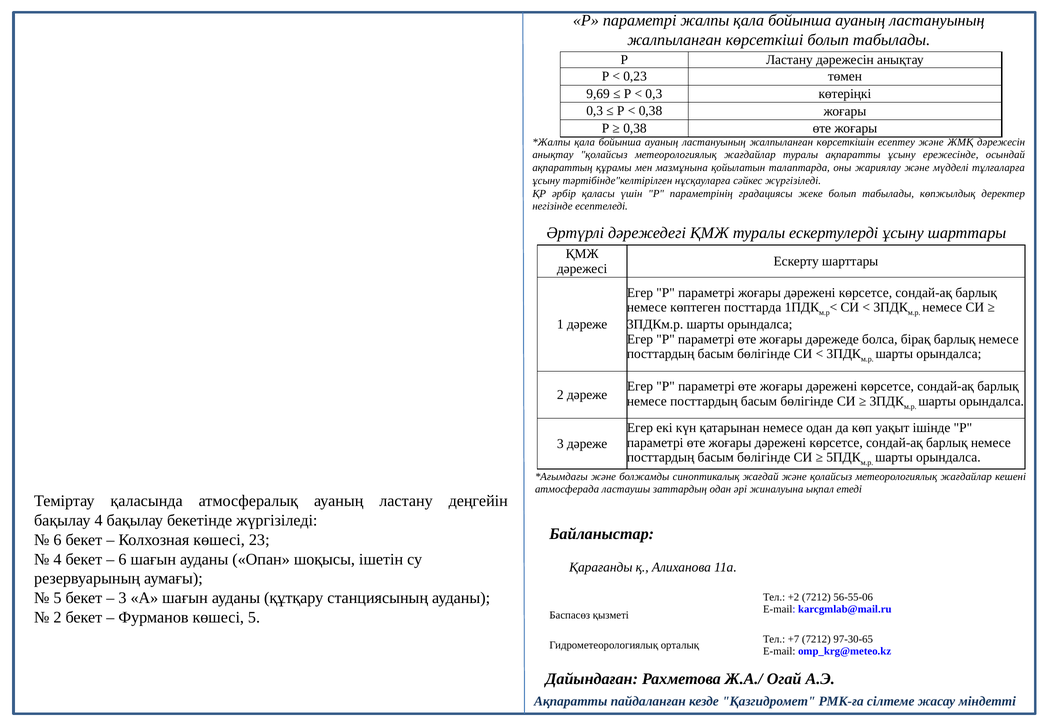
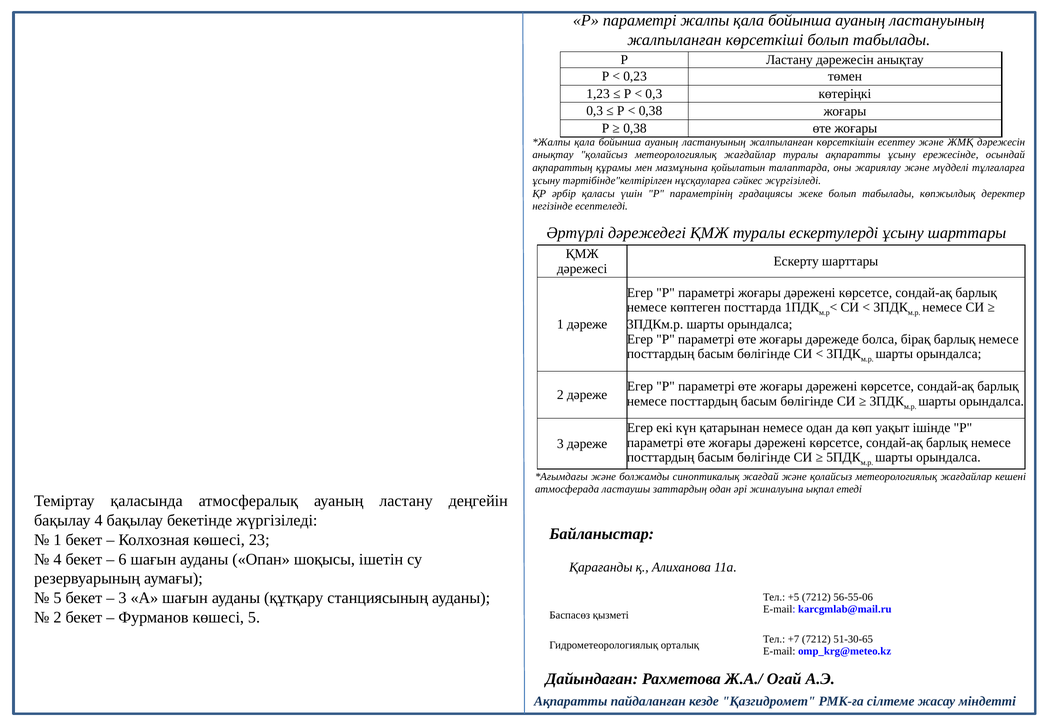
9,69: 9,69 -> 1,23 (598, 94)
6: 6 -> 1 (58, 540)
+2: +2 -> +5 (793, 597)
97-30-65: 97-30-65 -> 51-30-65 (853, 639)
